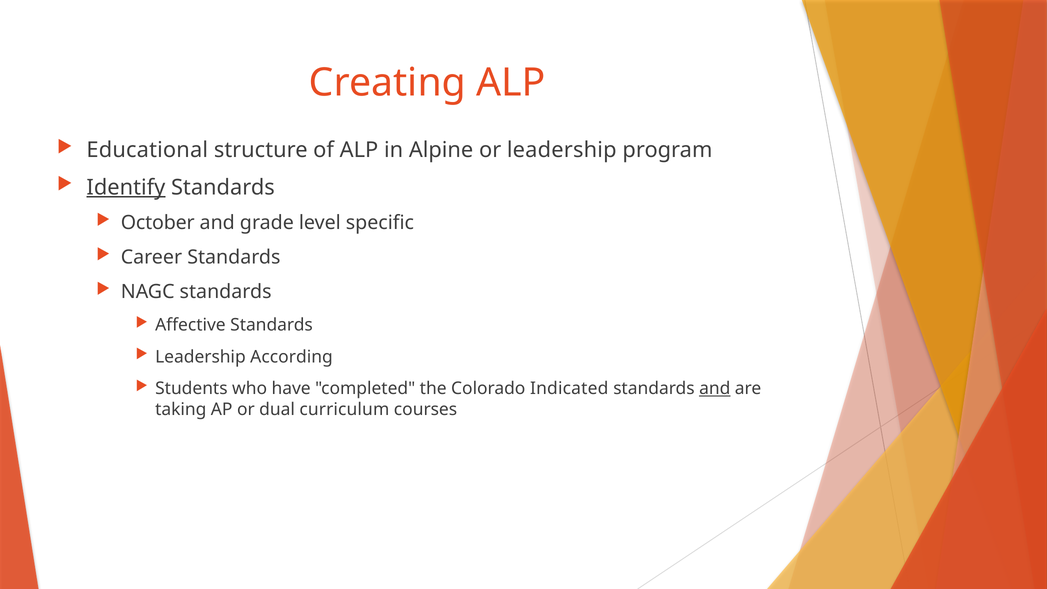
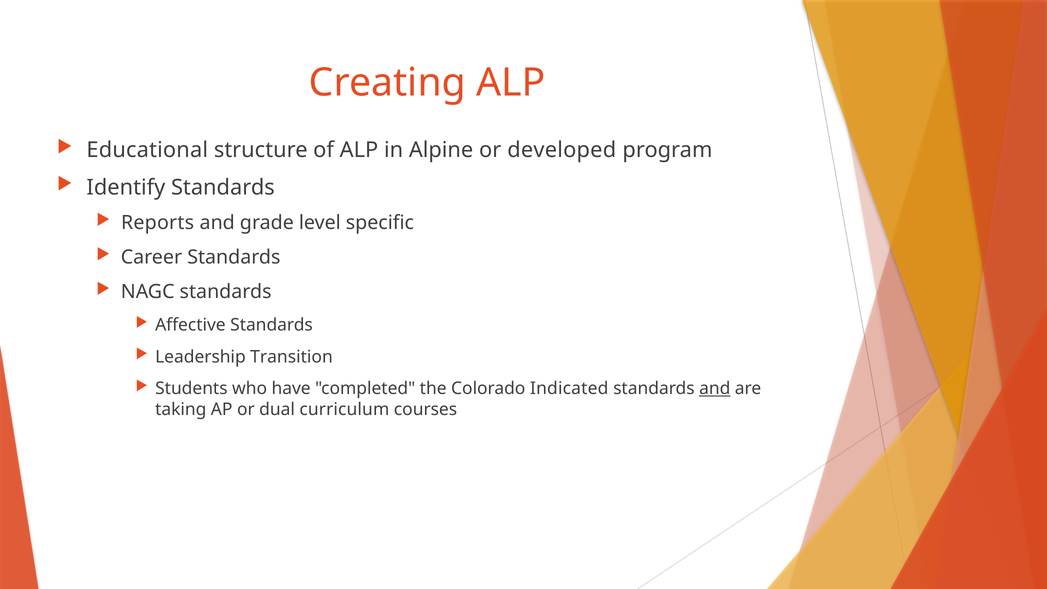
or leadership: leadership -> developed (562, 150)
Identify underline: present -> none (126, 187)
October: October -> Reports (158, 223)
According: According -> Transition (292, 357)
